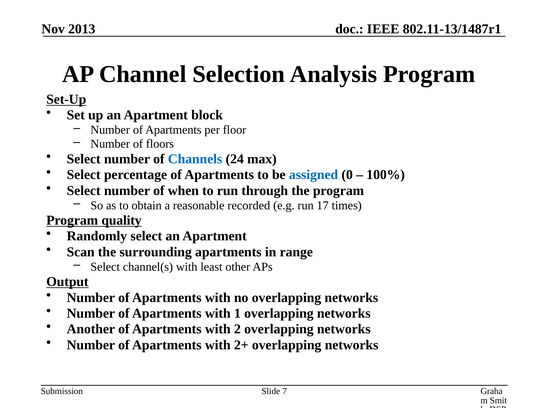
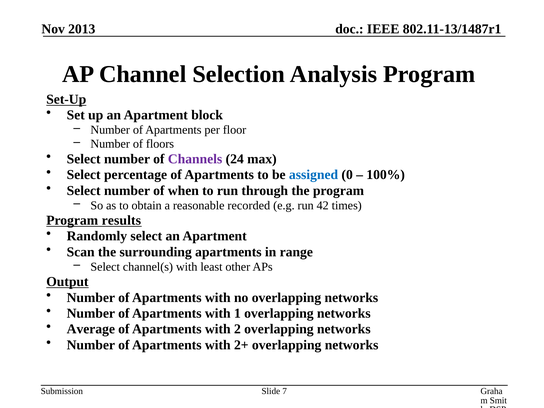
Channels colour: blue -> purple (195, 159)
17: 17 -> 42 (323, 205)
quality: quality -> results (121, 220)
Another: Another -> Average (91, 329)
